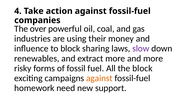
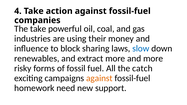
The over: over -> take (38, 29)
slow colour: purple -> blue (141, 49)
the block: block -> catch (142, 68)
